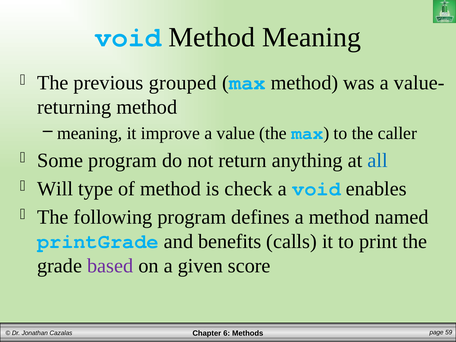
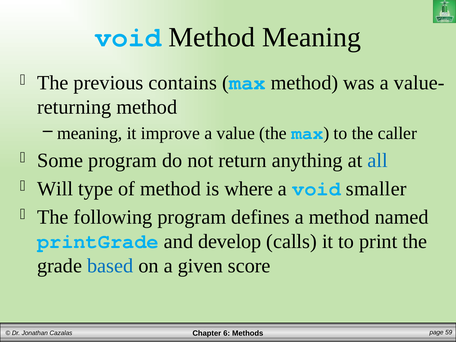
grouped: grouped -> contains (183, 83)
check: check -> where (249, 189)
enables: enables -> smaller (376, 189)
benefits: benefits -> develop (230, 241)
based colour: purple -> blue (110, 266)
